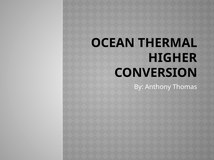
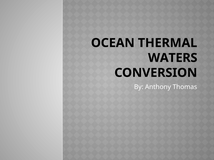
HIGHER: HIGHER -> WATERS (173, 58)
